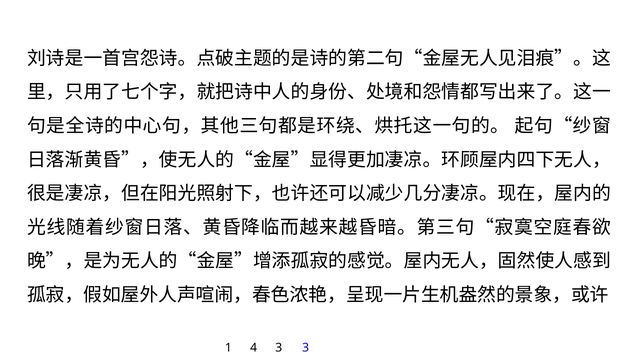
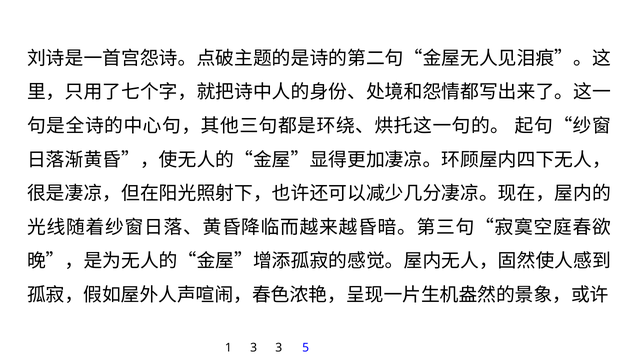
1 4: 4 -> 3 (254, 348)
3 3: 3 -> 5 (306, 348)
